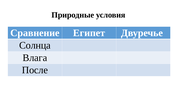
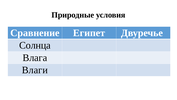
После: После -> Влаги (35, 70)
